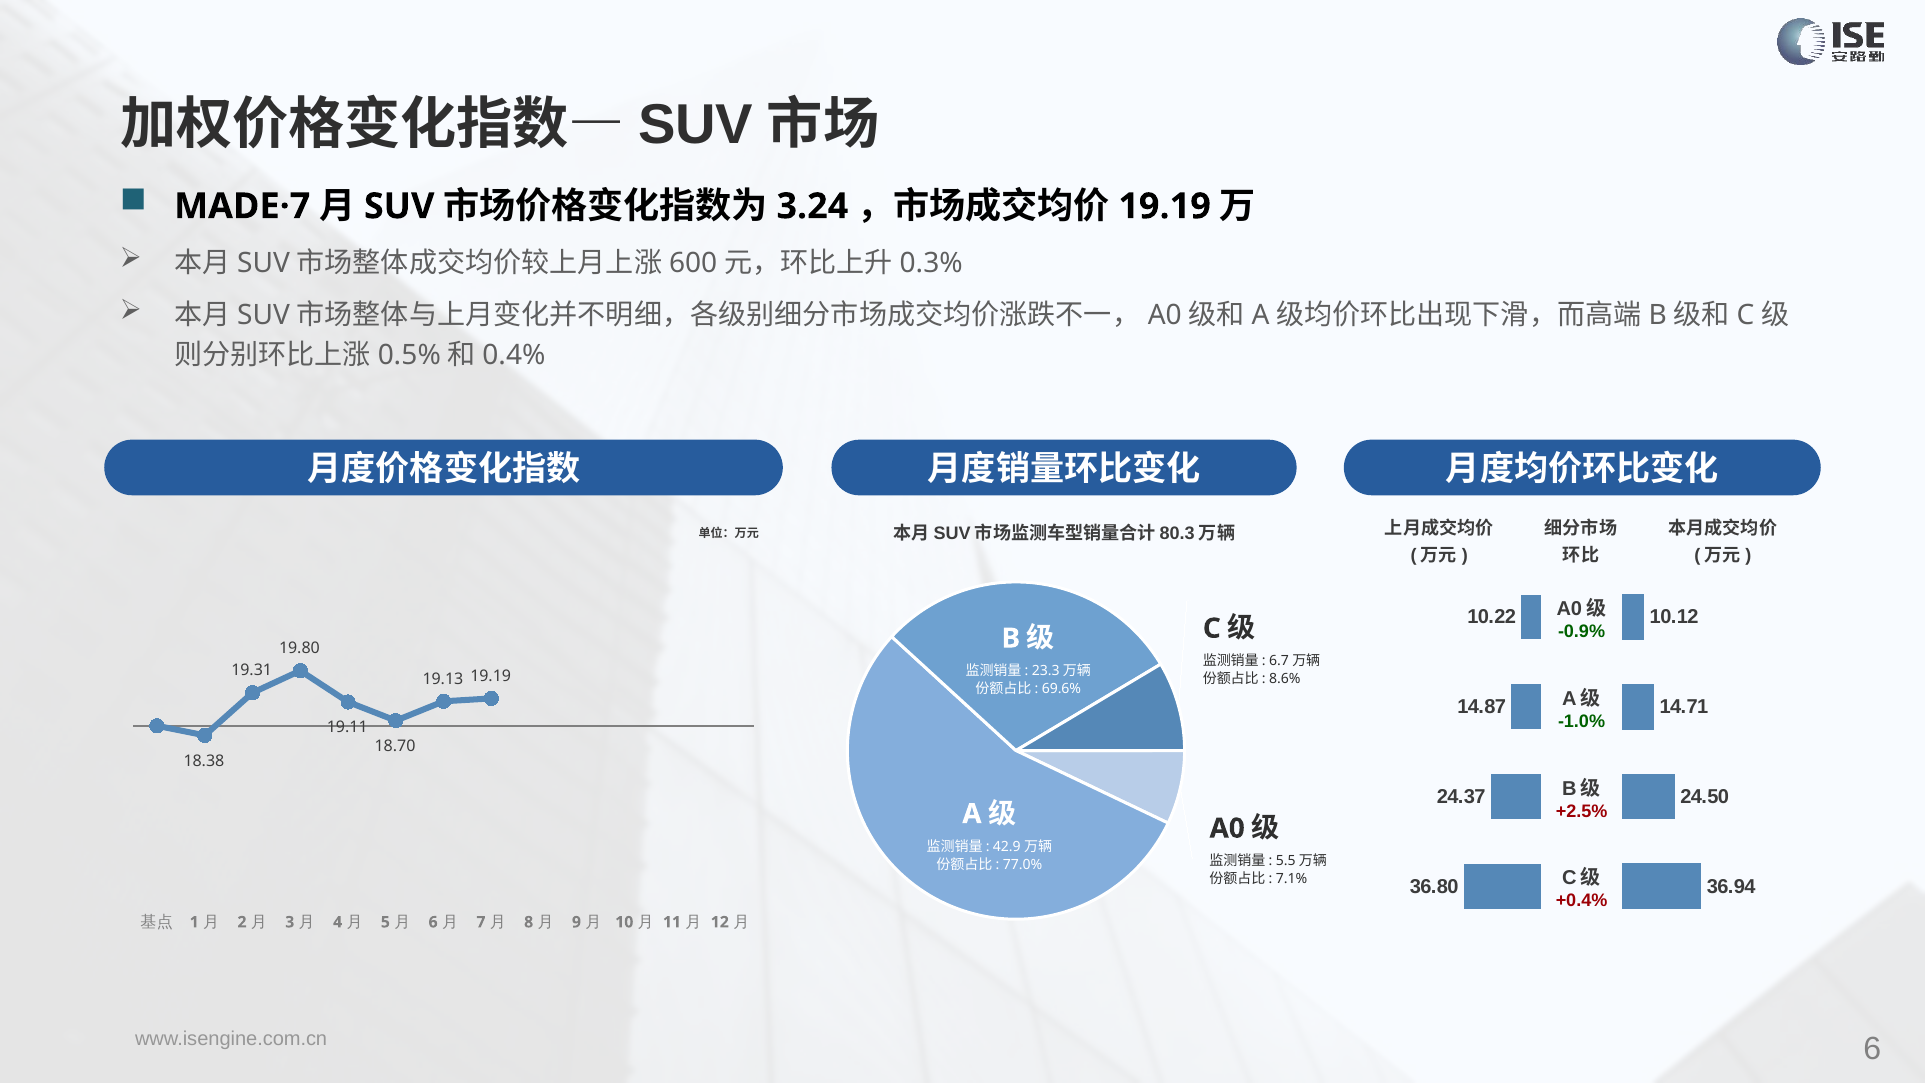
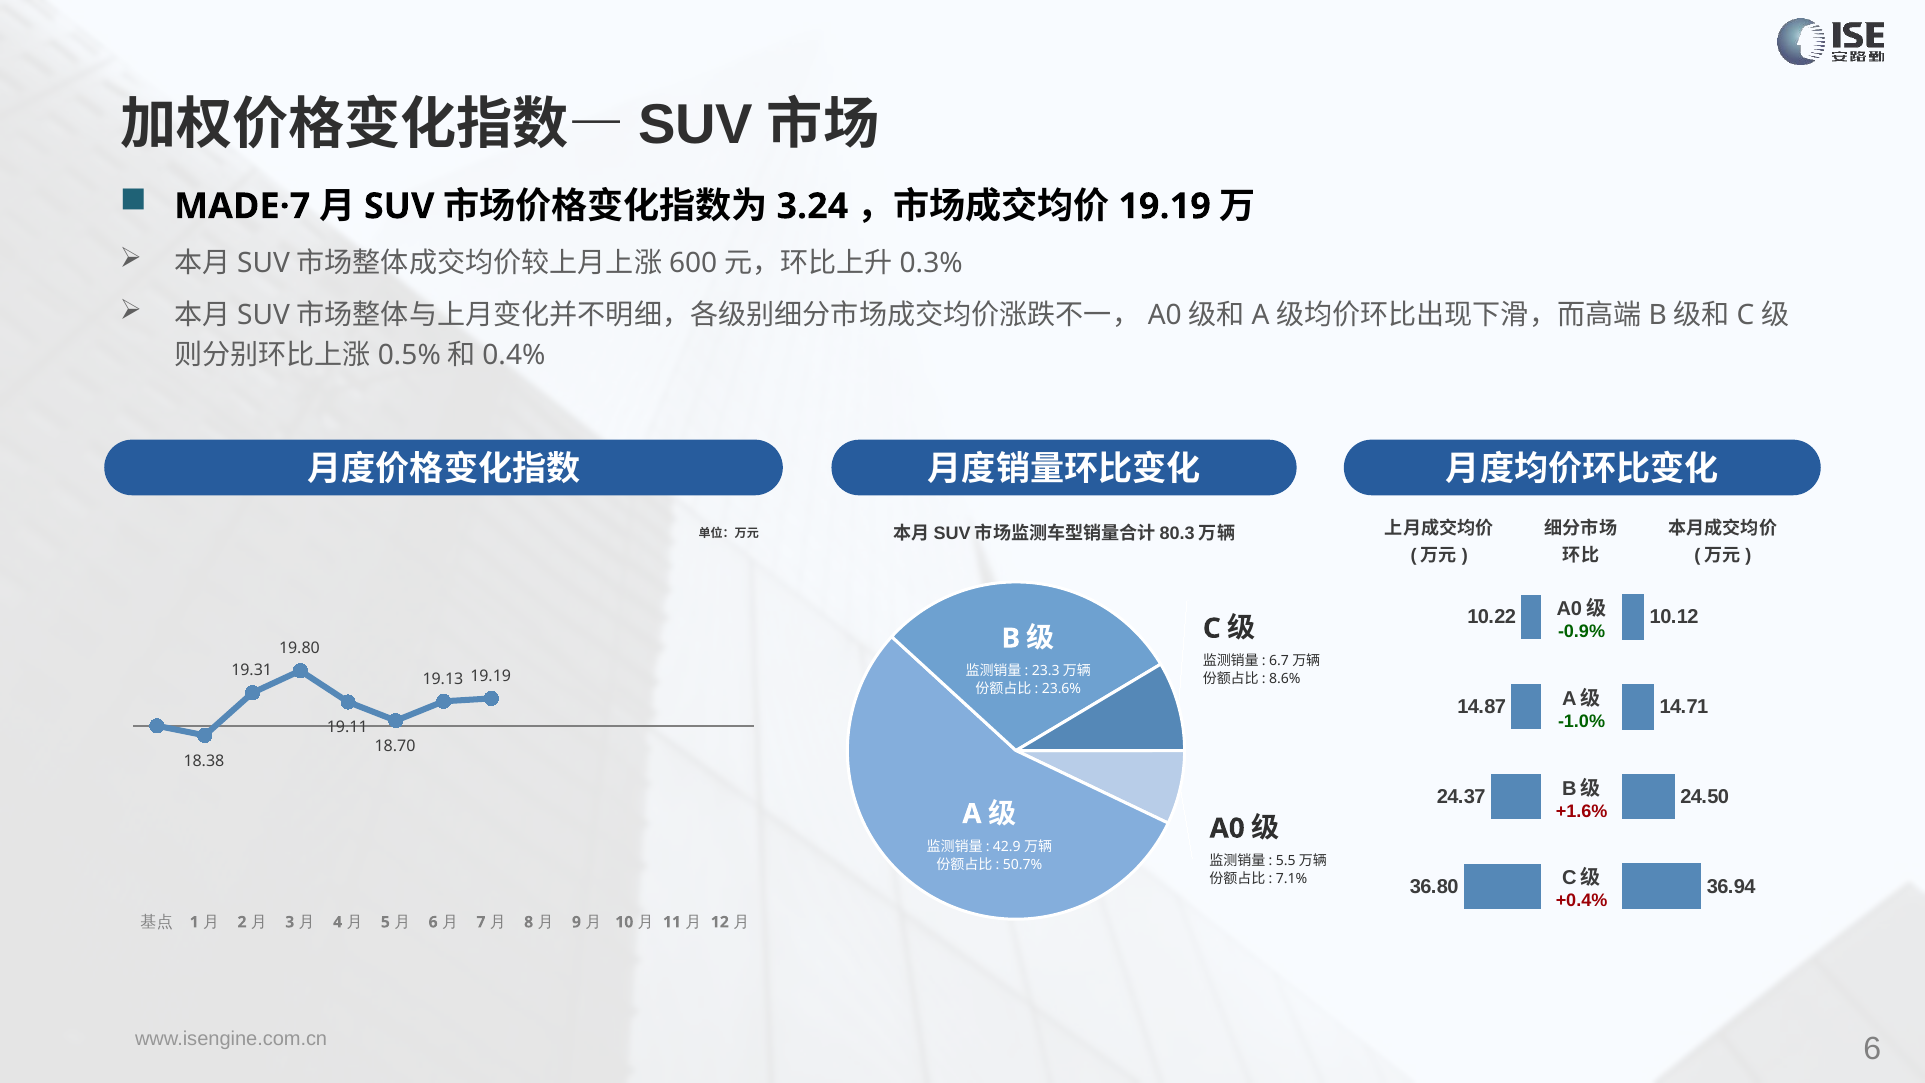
69.6%: 69.6% -> 23.6% (1061, 689)
+2.5%: +2.5% -> +1.6% (1582, 811)
77.0%: 77.0% -> 50.7% (1023, 865)
